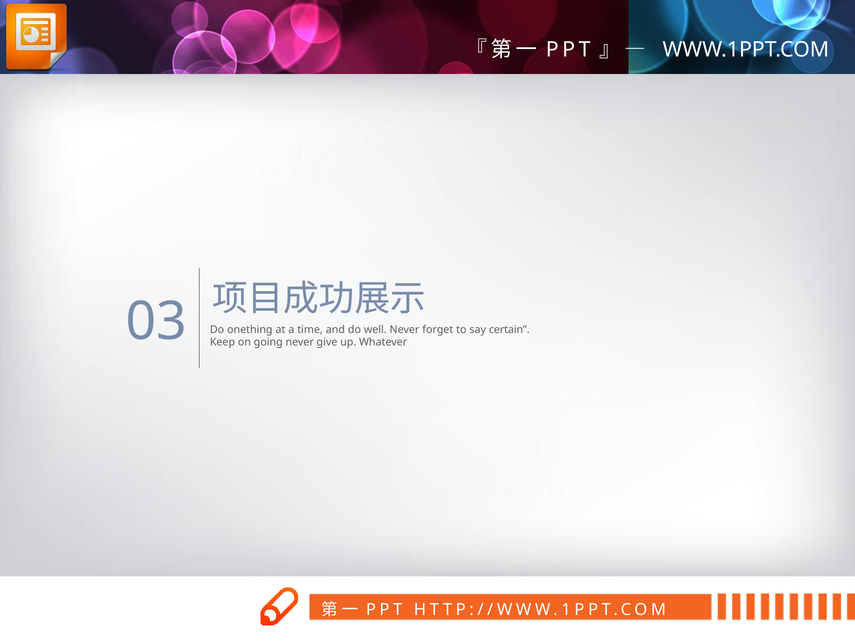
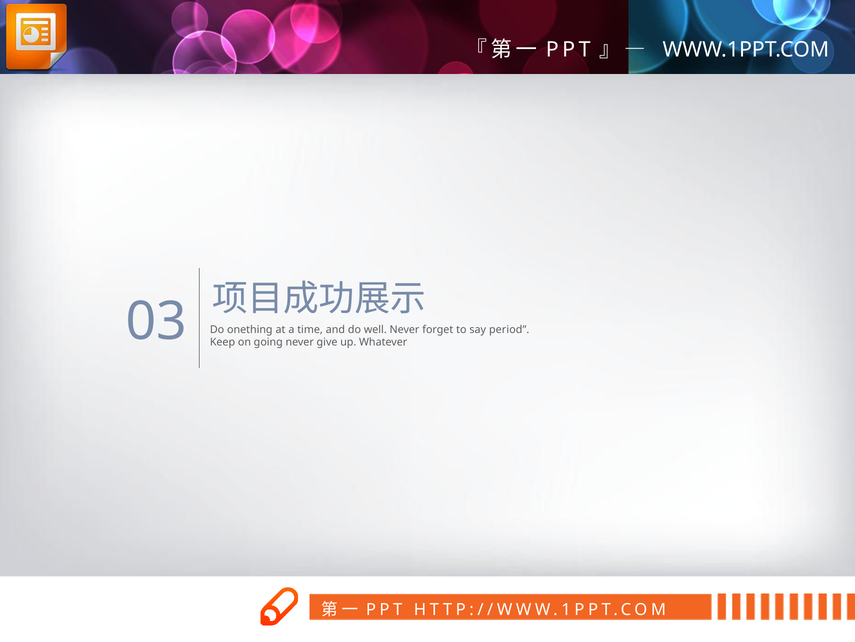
certain: certain -> period (509, 329)
